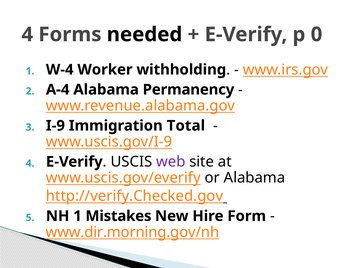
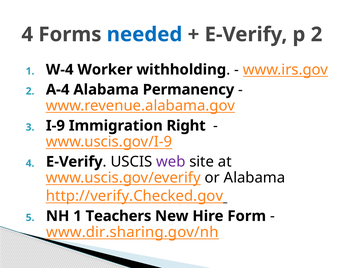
needed colour: black -> blue (145, 35)
p 0: 0 -> 2 (317, 35)
Total: Total -> Right (186, 126)
Mistakes: Mistakes -> Teachers (118, 216)
www.dir.morning.gov/nh: www.dir.morning.gov/nh -> www.dir.sharing.gov/nh (132, 233)
